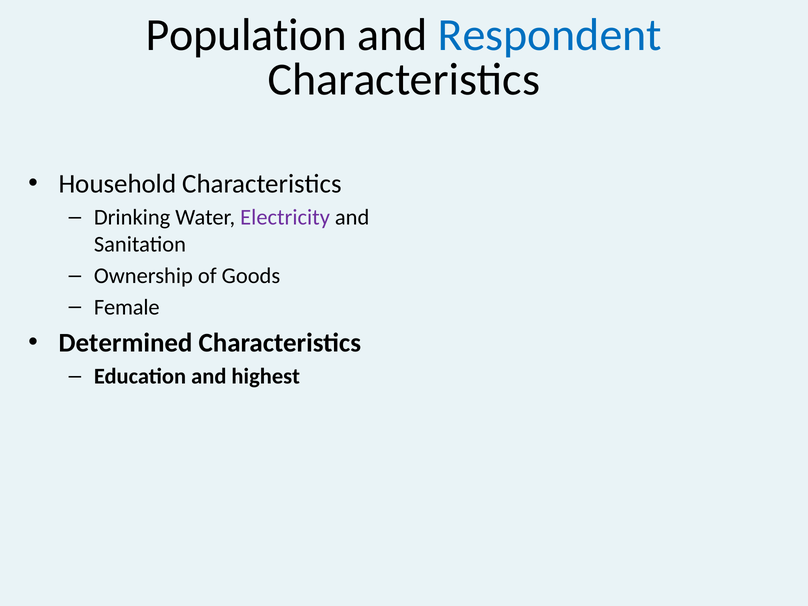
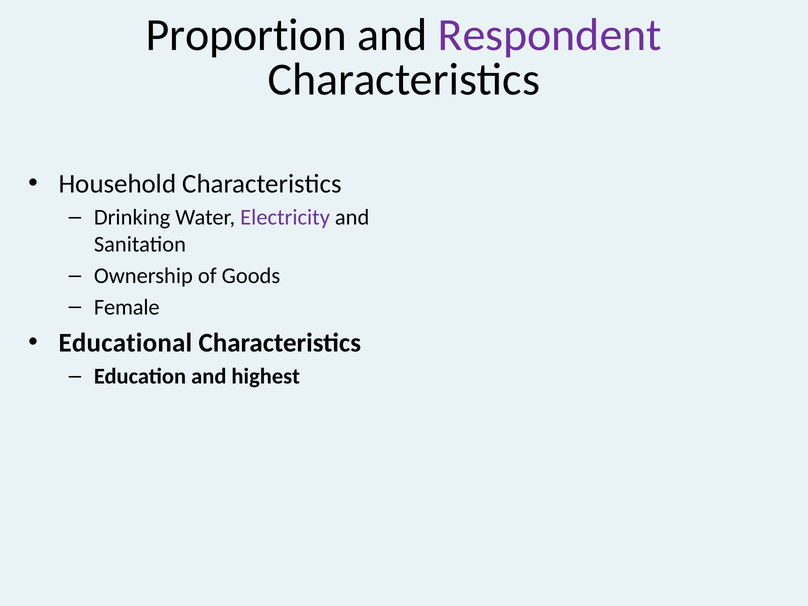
Population: Population -> Proportion (246, 35)
Respondent colour: blue -> purple (550, 35)
Determined: Determined -> Educational (125, 343)
